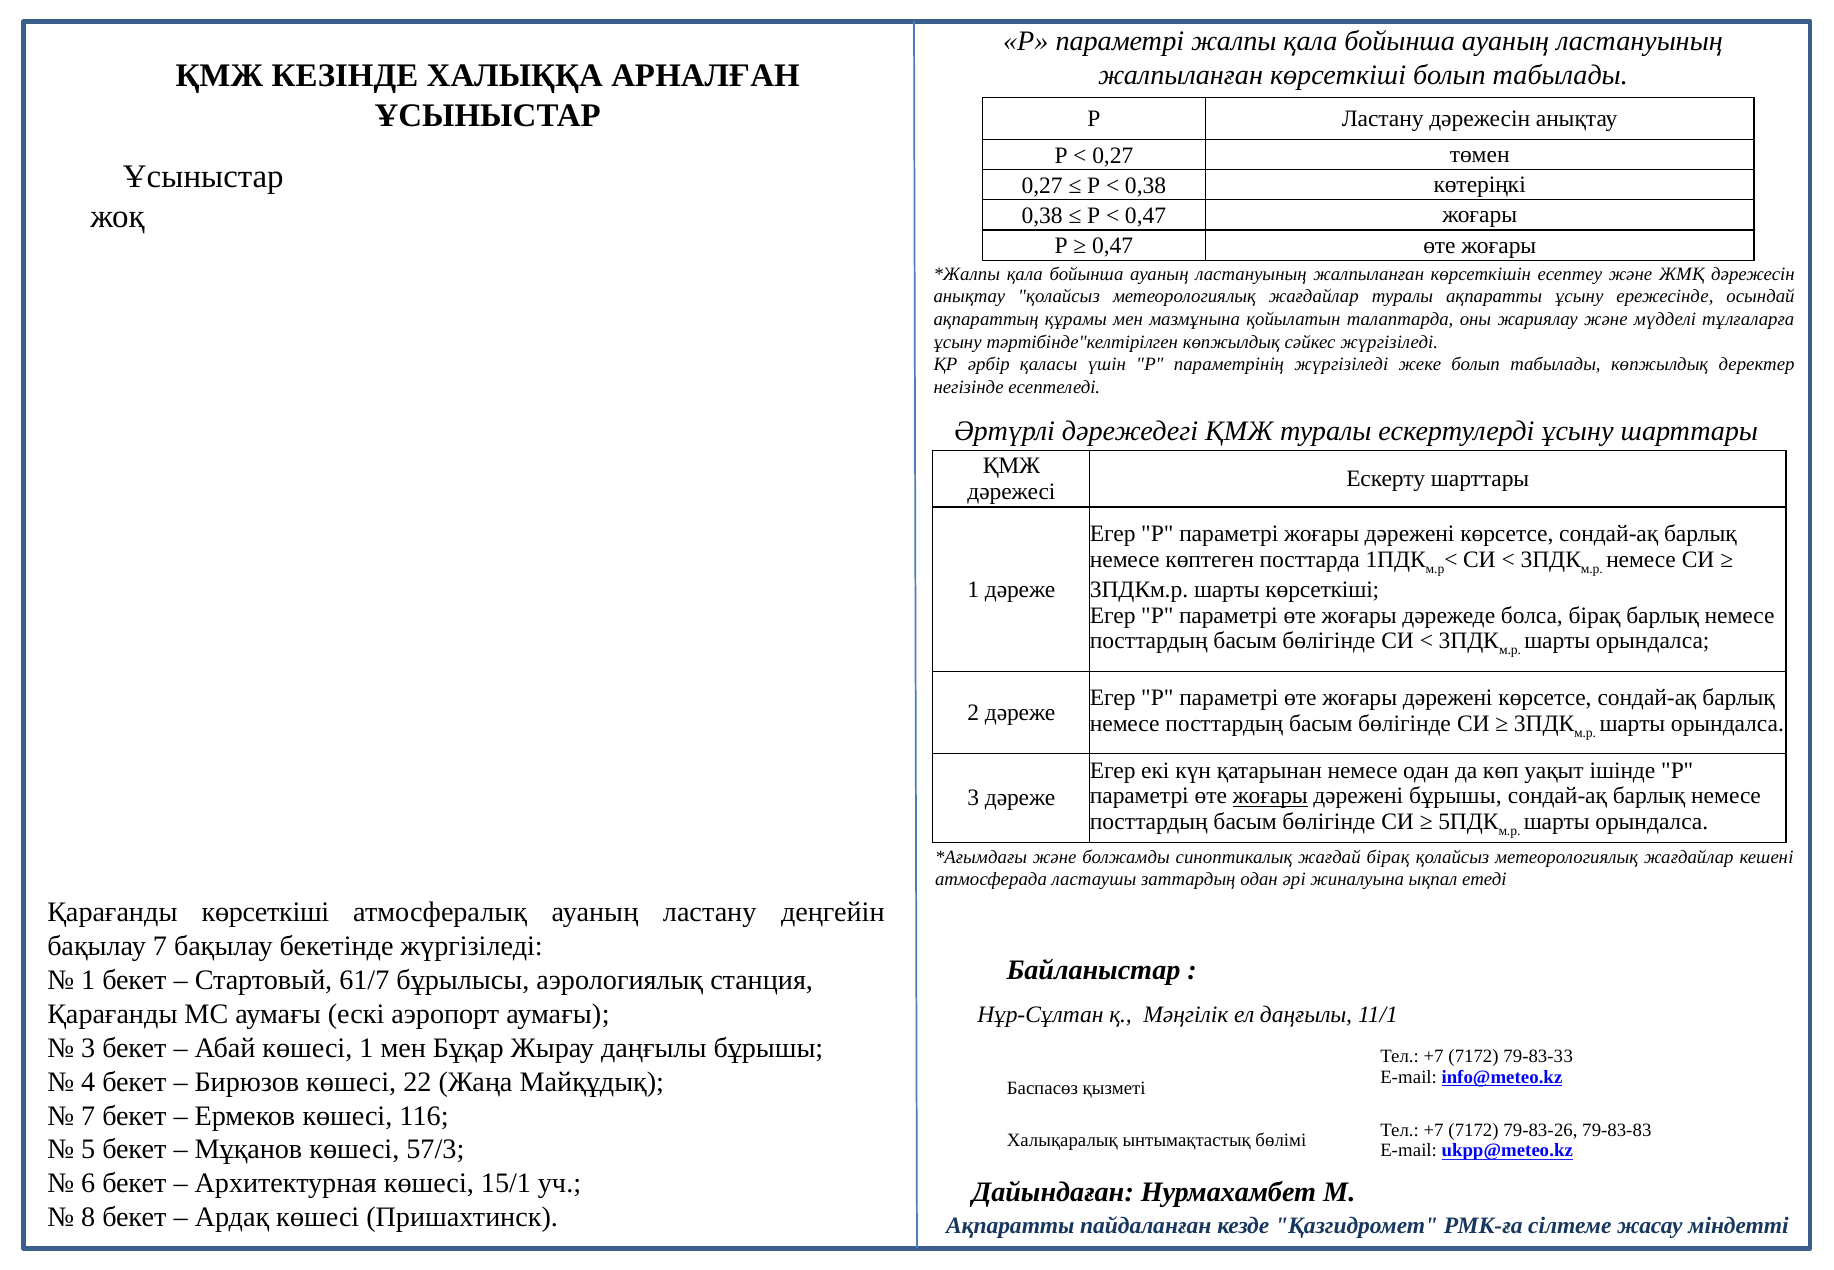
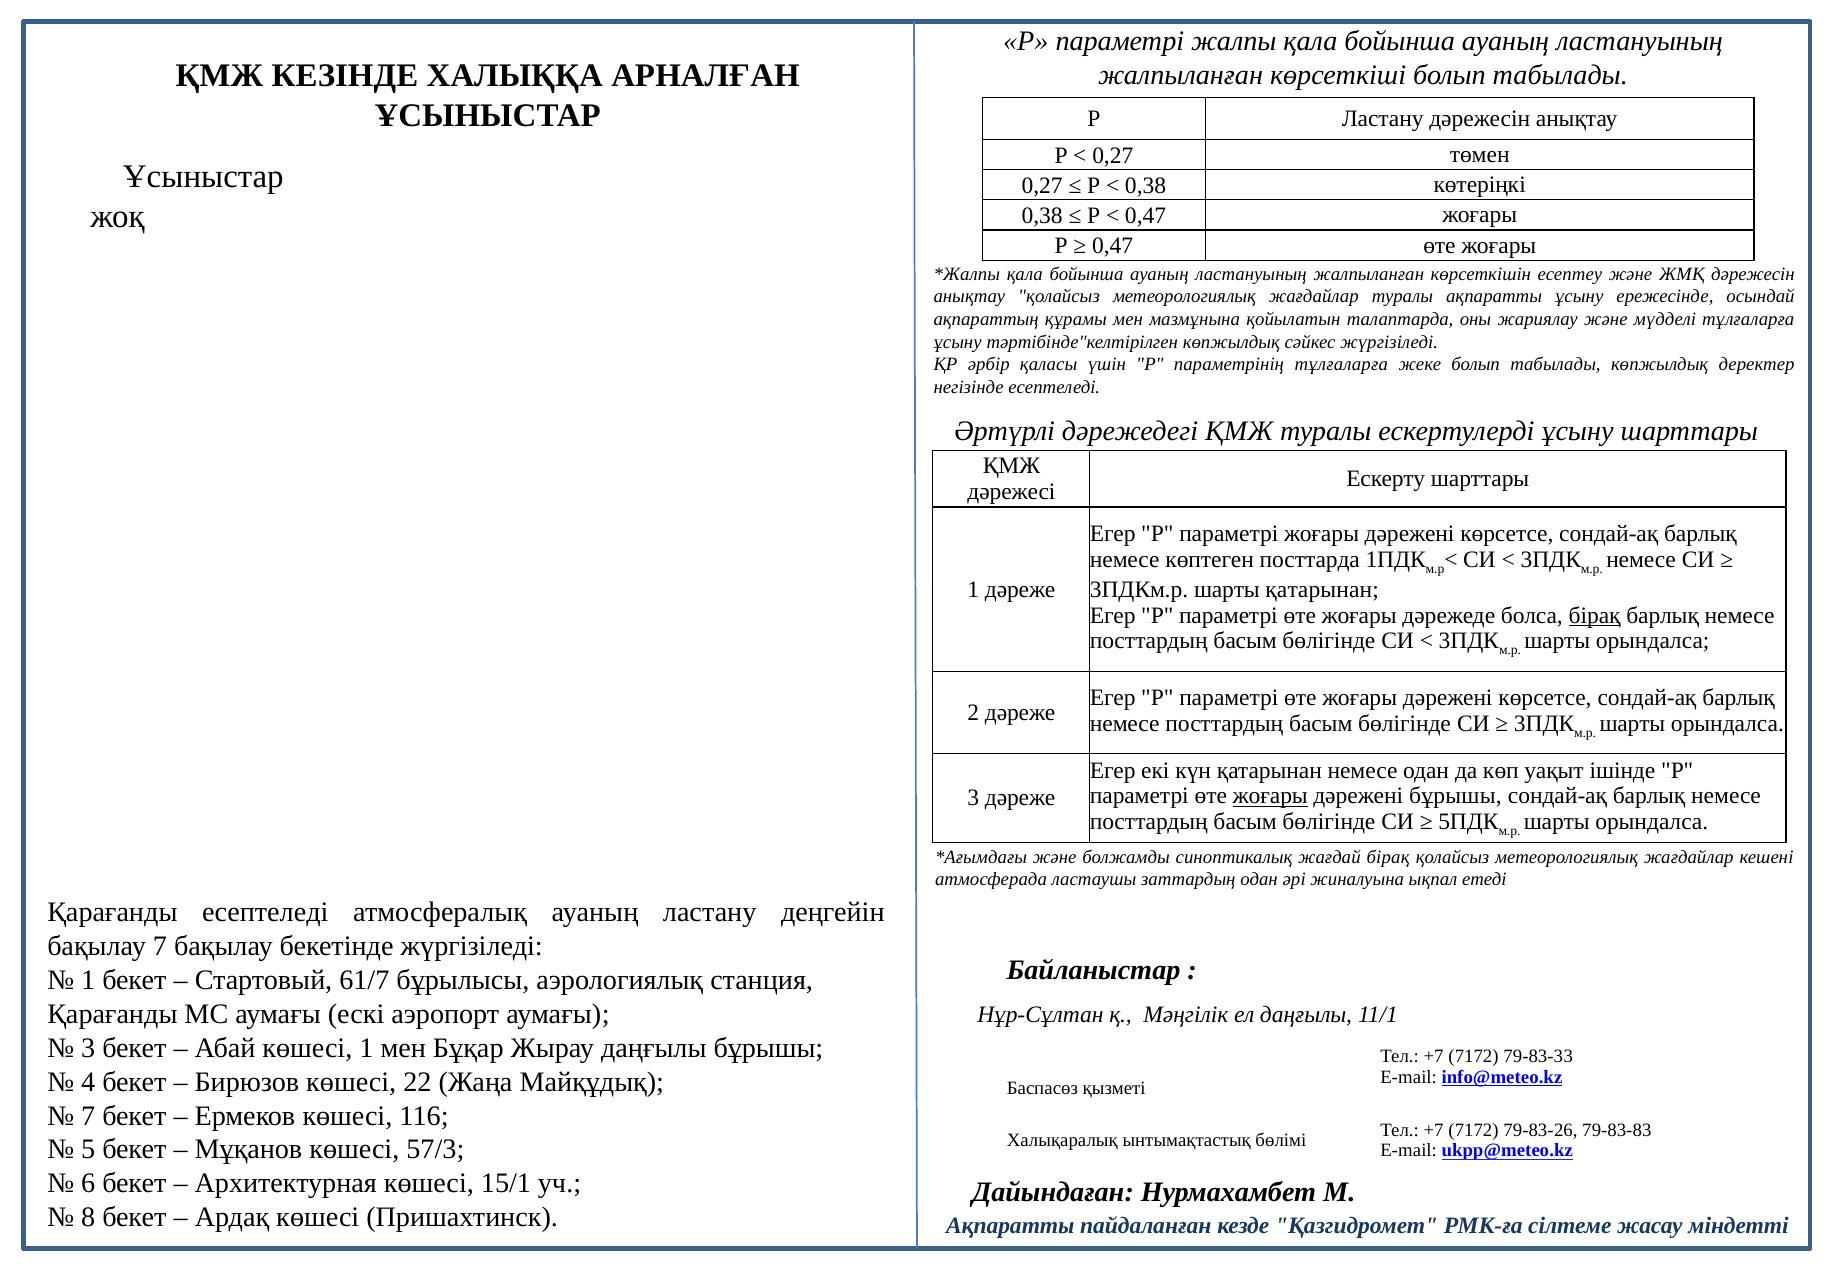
параметрінің жүргізіледі: жүргізіледі -> тұлғаларға (1341, 364)
шарты көрсеткіші: көрсеткіші -> қатарынан (1322, 589)
бірақ underline: none -> present (1595, 615)
Қарағанды көрсеткіші: көрсеткіші -> есептеледі (265, 912)
